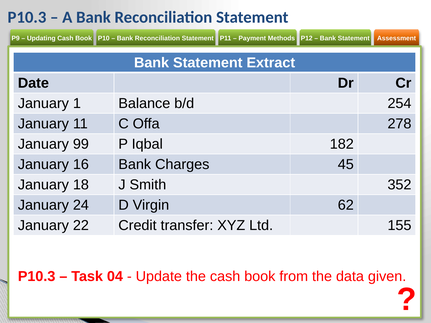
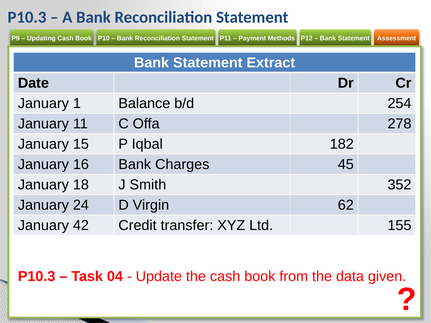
99: 99 -> 15 (81, 144)
22: 22 -> 42 (81, 226)
